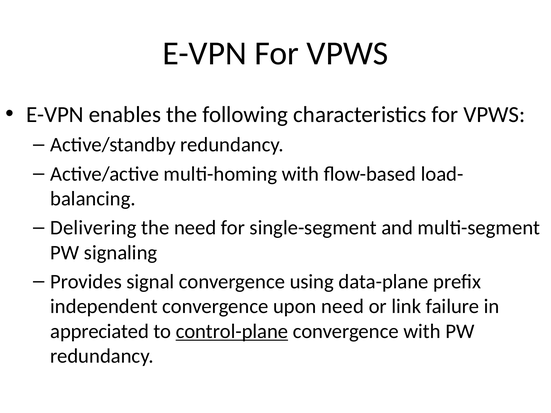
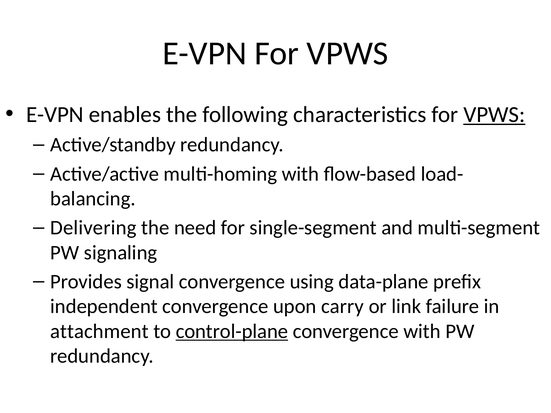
VPWS underline: none -> present (494, 115)
upon need: need -> carry (343, 307)
appreciated: appreciated -> attachment (99, 331)
